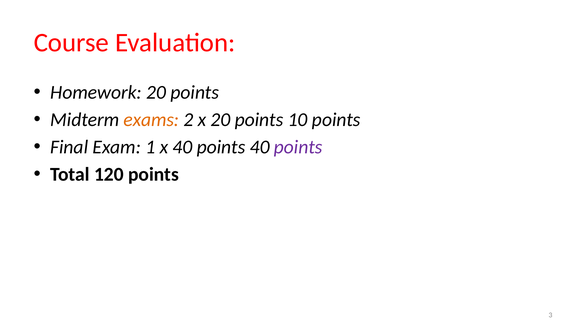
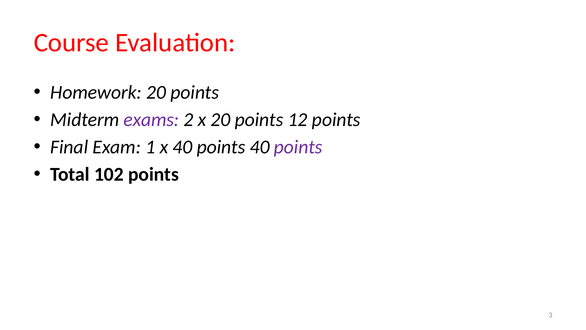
exams colour: orange -> purple (151, 120)
10: 10 -> 12 (298, 120)
120: 120 -> 102 (109, 174)
